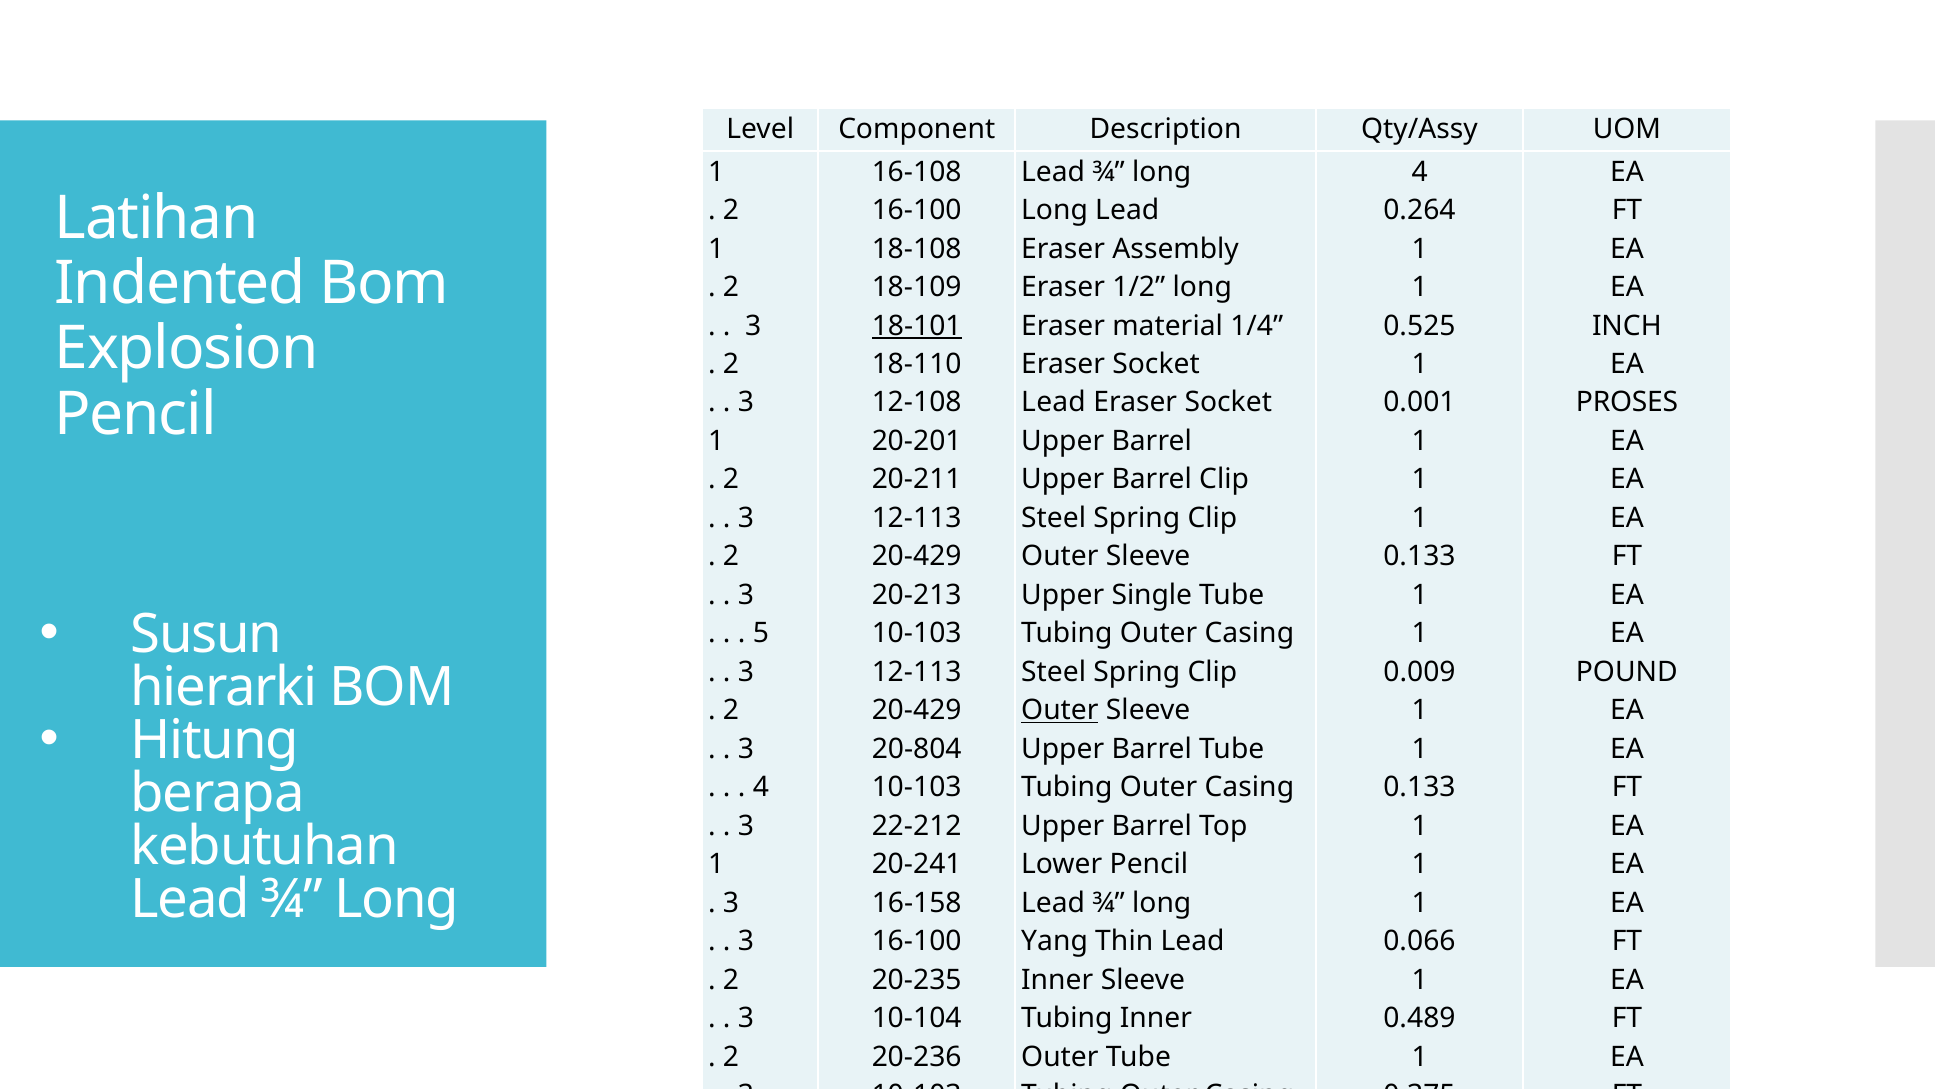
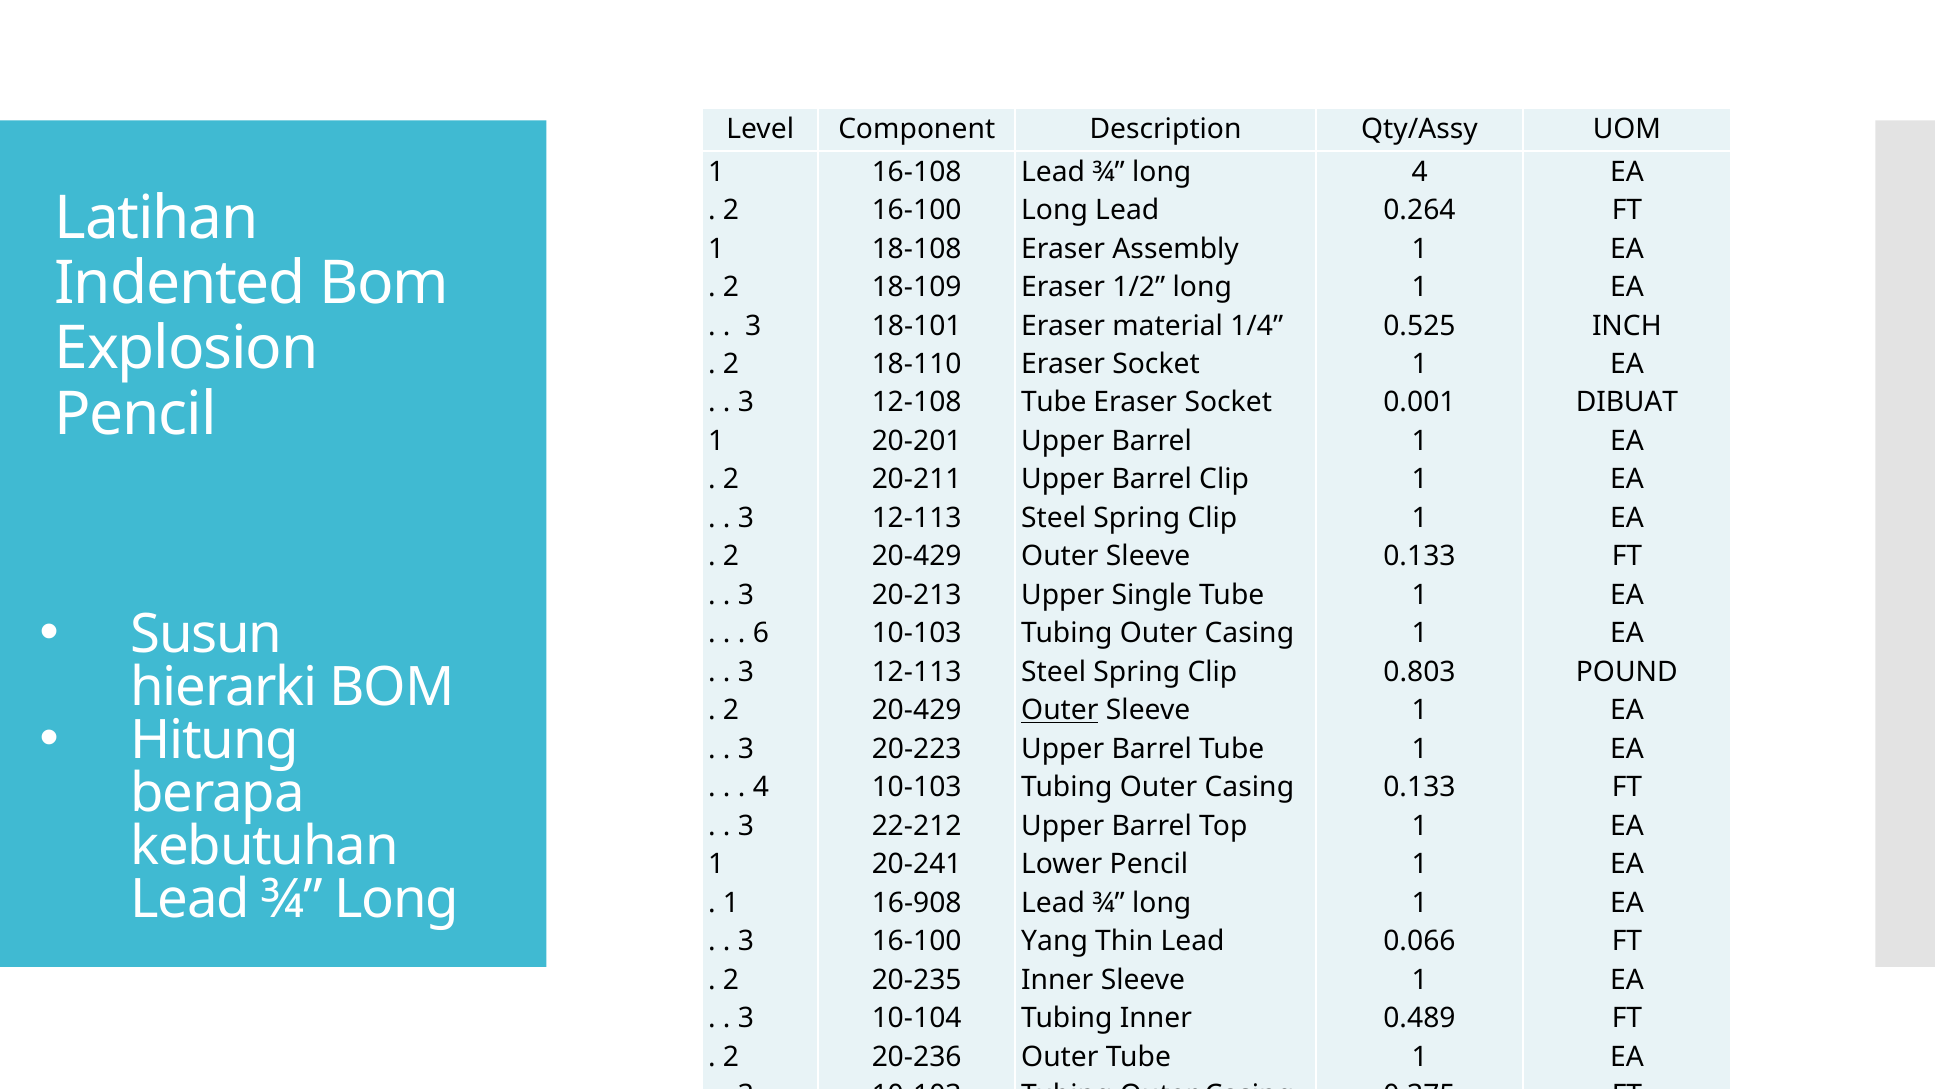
18-101 underline: present -> none (917, 326)
Lead: Lead -> Tube (1054, 402)
PROSES: PROSES -> DIBUAT (1627, 402)
5: 5 -> 6 (761, 633)
0.009: 0.009 -> 0.803 (1420, 672)
20-804: 20-804 -> 20-223 (917, 749)
3: 3 -> 1 (731, 902)
16-158: 16-158 -> 16-908 (917, 902)
